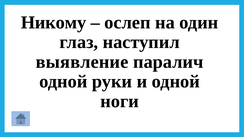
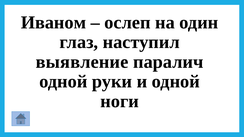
Никому: Никому -> Иваном (53, 22)
